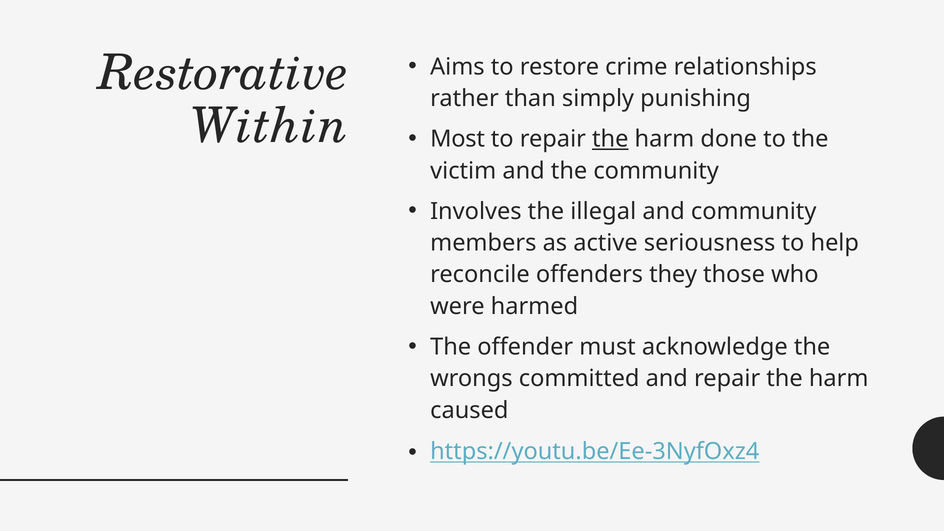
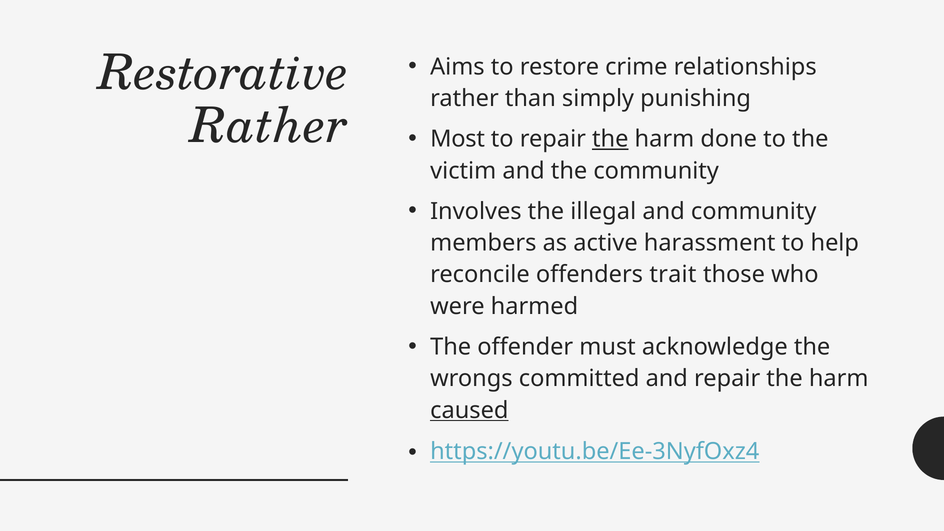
Within: Within -> Rather (269, 126)
seriousness: seriousness -> harassment (710, 243)
they: they -> trait (673, 275)
caused underline: none -> present (469, 410)
